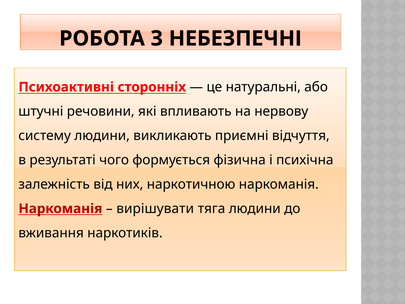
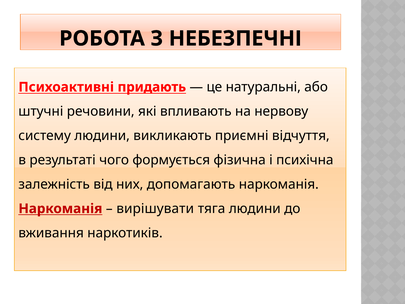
сторонніх: сторонніх -> придають (152, 87)
наркотичною: наркотичною -> допомагають (191, 184)
